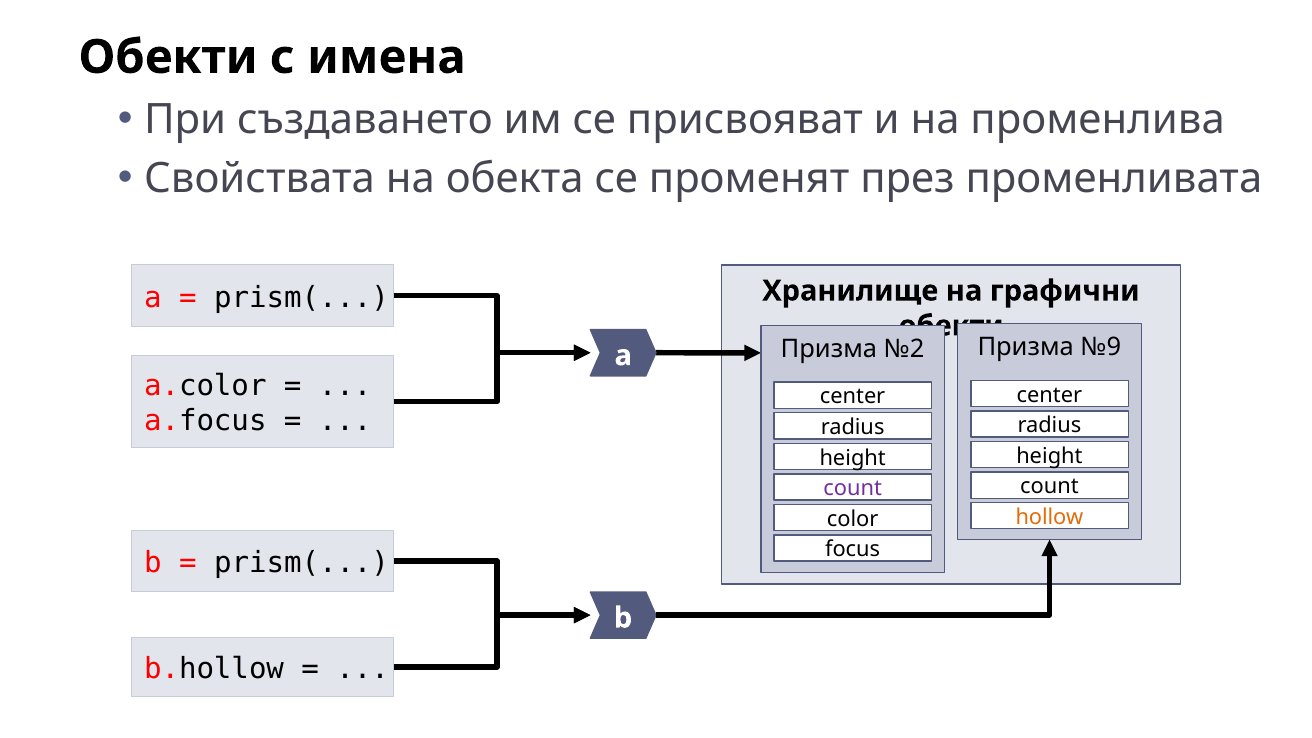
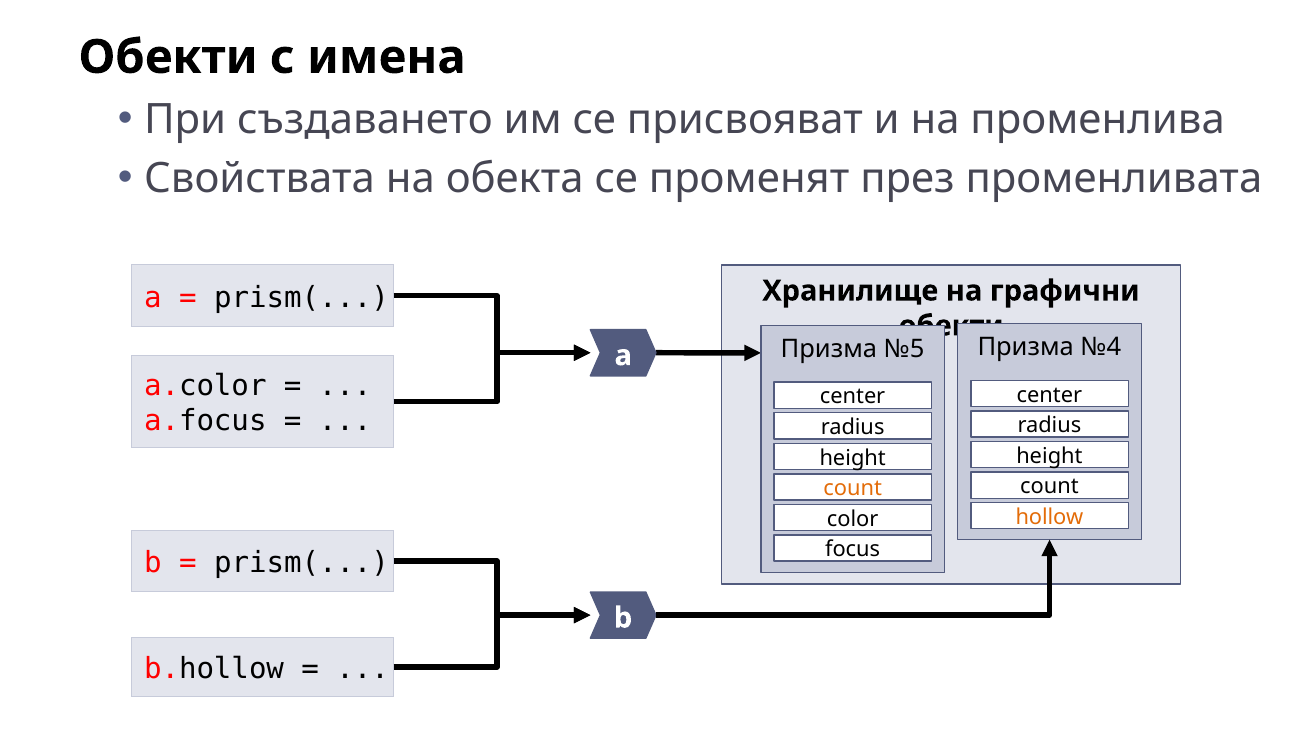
№9: №9 -> №4 (1101, 347)
№2: №2 -> №5 (904, 349)
count colour: purple -> orange (853, 489)
